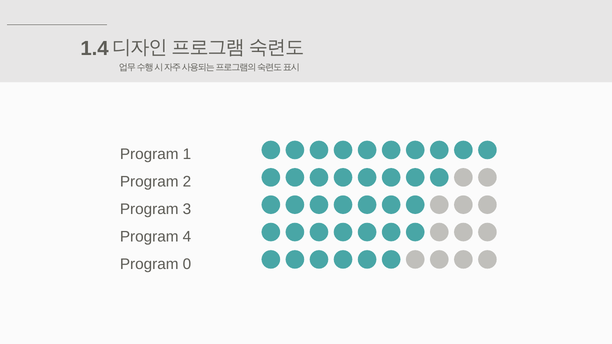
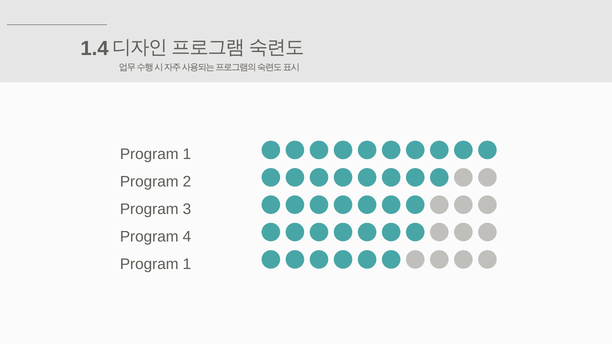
0: 0 -> 1 (187, 264)
